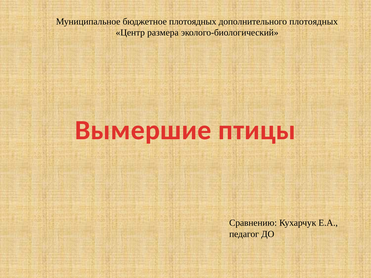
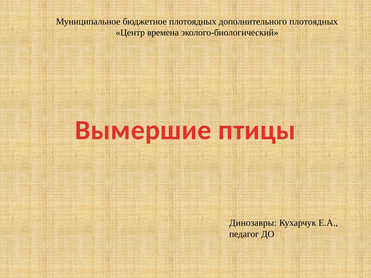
размера: размера -> времена (163, 33)
Сравнению: Сравнению -> Динозавры (253, 223)
